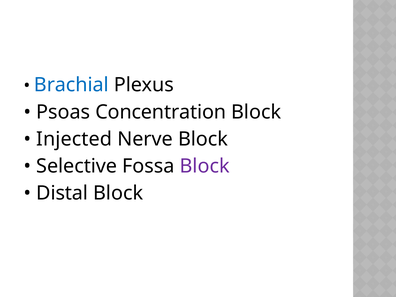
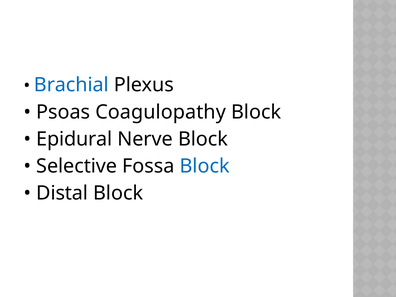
Concentration: Concentration -> Coagulopathy (161, 112)
Injected: Injected -> Epidural (74, 139)
Block colour: purple -> blue (205, 166)
